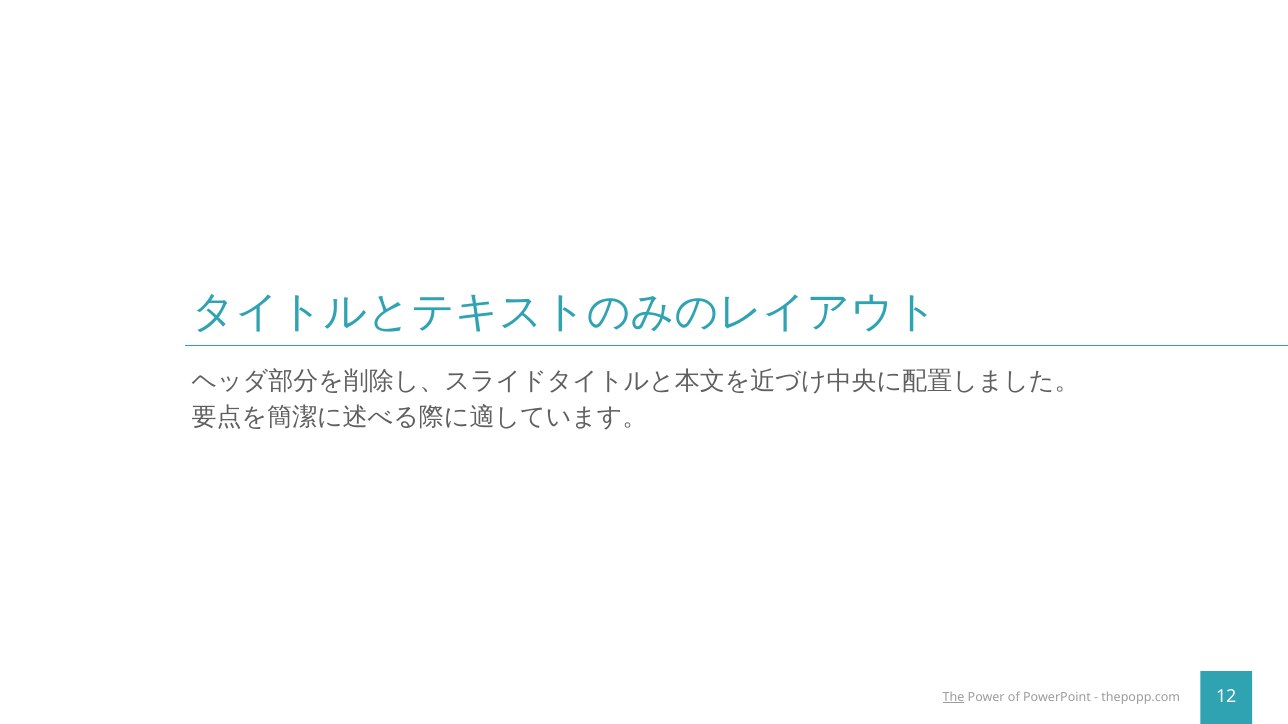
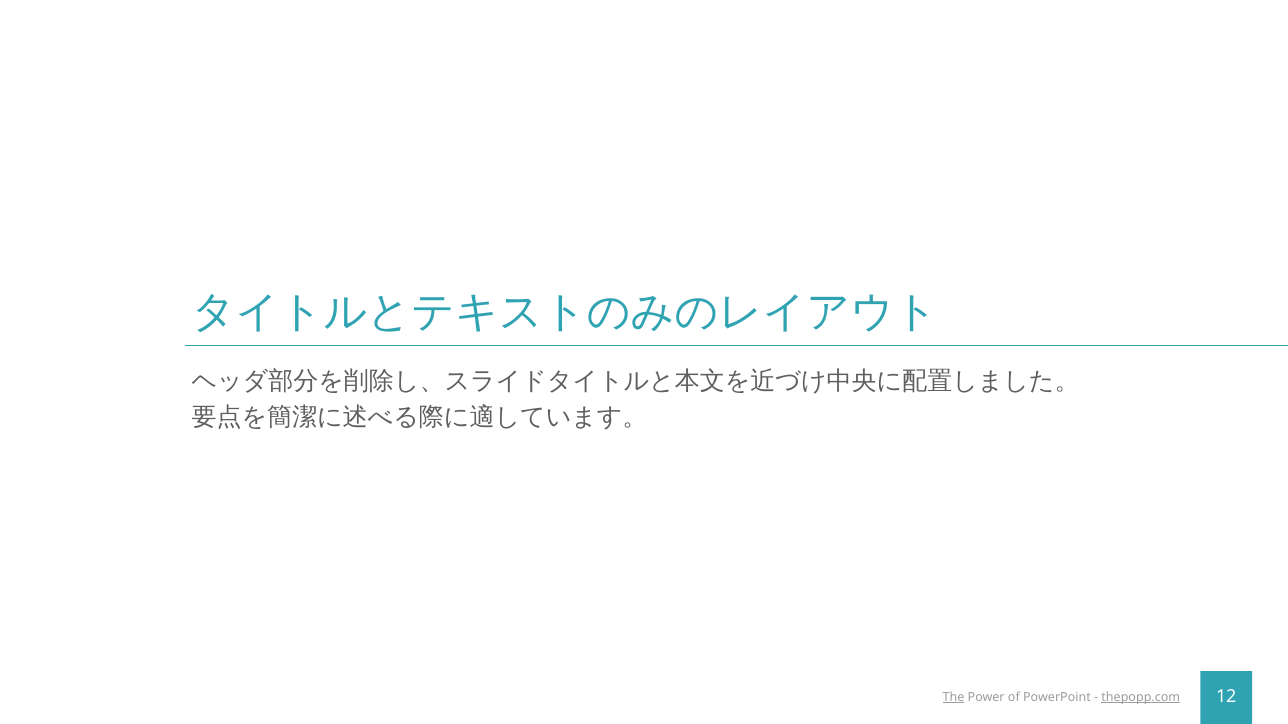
thepopp.com underline: none -> present (1141, 698)
